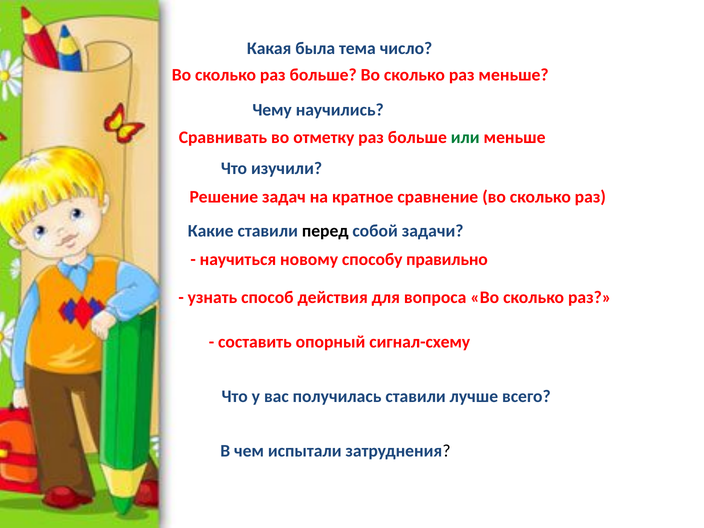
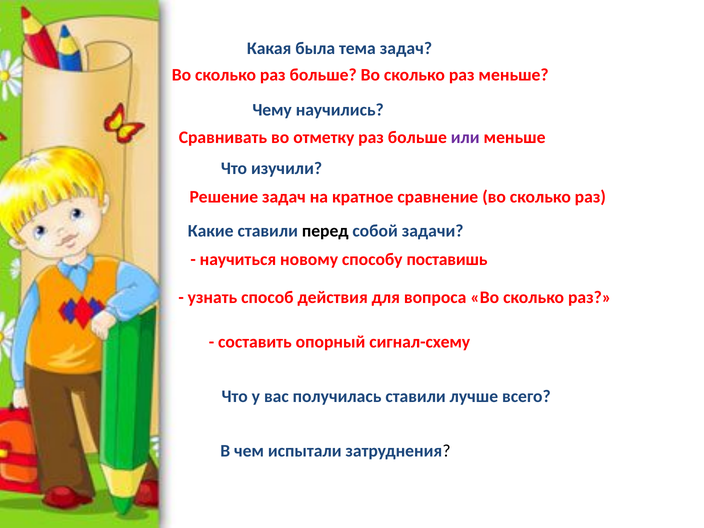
тема число: число -> задач (406, 48)
или colour: green -> purple (465, 138)
правильно: правильно -> поставишь (447, 259)
